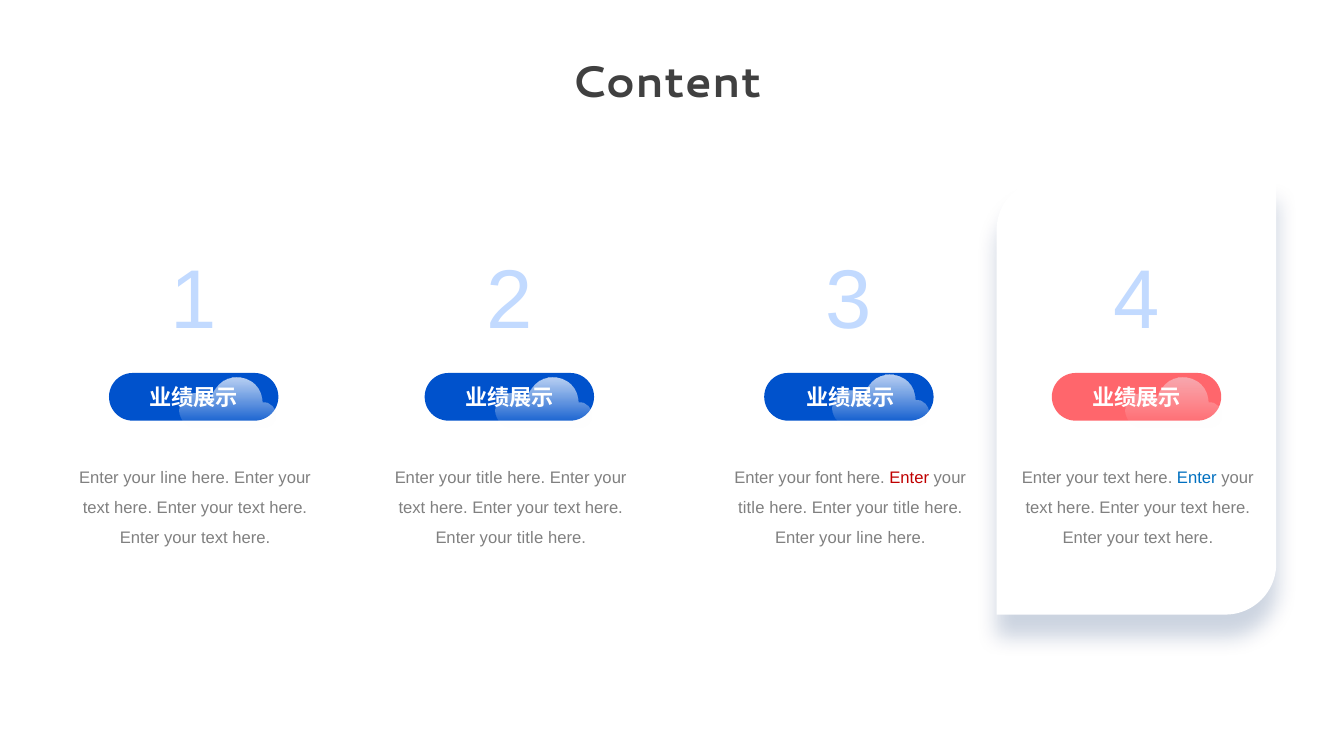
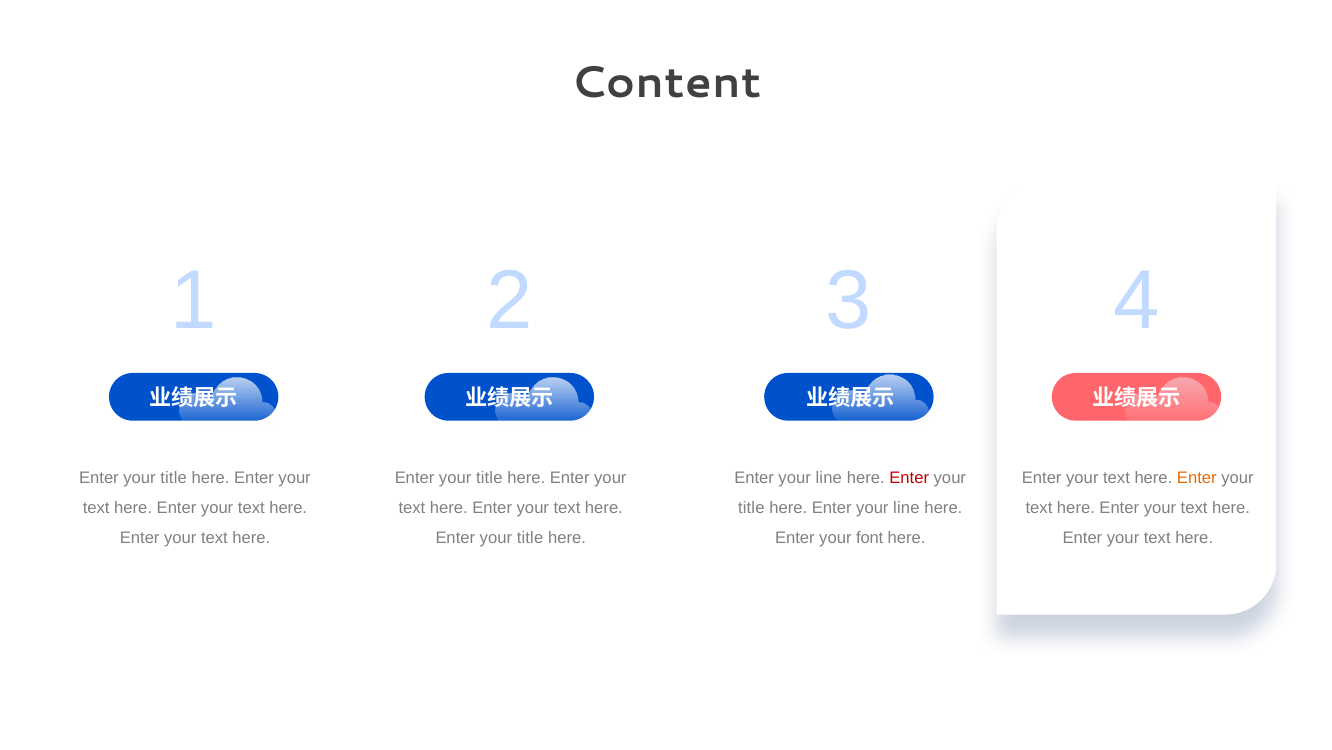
line: line -> title (174, 477)
font: font -> line (829, 477)
Enter colour: blue -> orange (1197, 477)
title: title -> line (906, 507)
line: line -> font (870, 537)
